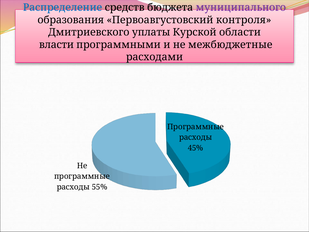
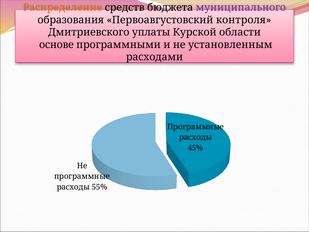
Распределение colour: blue -> orange (63, 8)
власти: власти -> основе (56, 45)
межбюджетные: межбюджетные -> установленным (230, 45)
